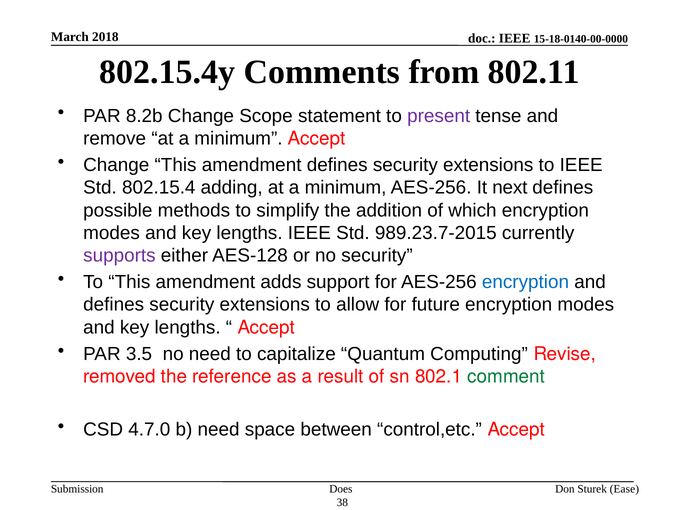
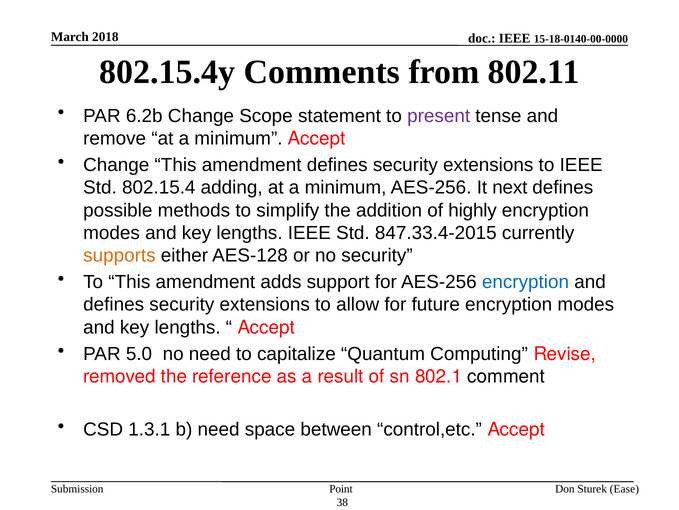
8.2b: 8.2b -> 6.2b (144, 116)
which: which -> highly (473, 210)
989.23.7-2015: 989.23.7-2015 -> 847.33.4-2015 (436, 233)
supports colour: purple -> orange (119, 255)
3.5: 3.5 -> 5.0 (139, 353)
comment colour: green -> black (506, 376)
4.7.0: 4.7.0 -> 1.3.1 (149, 429)
Does: Does -> Point (341, 488)
